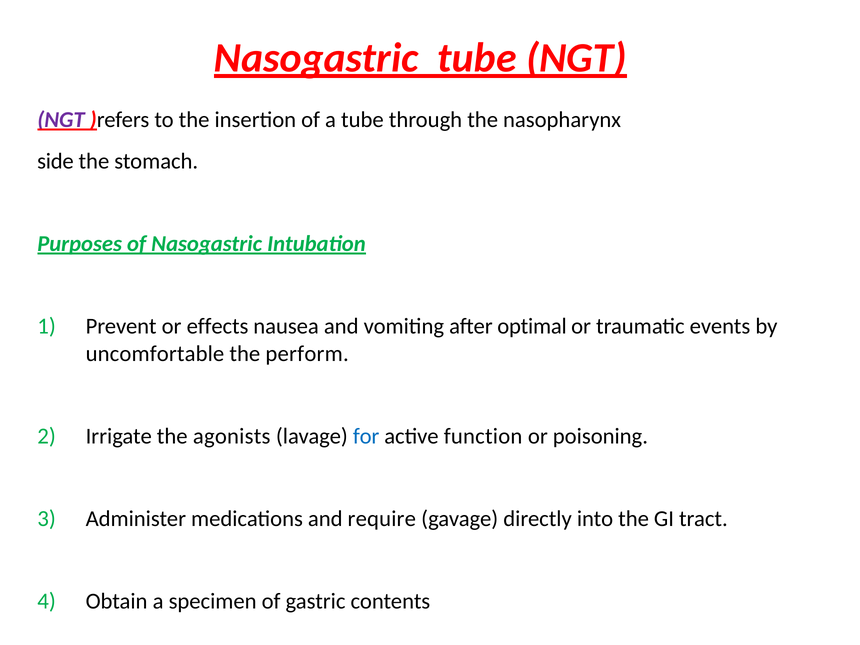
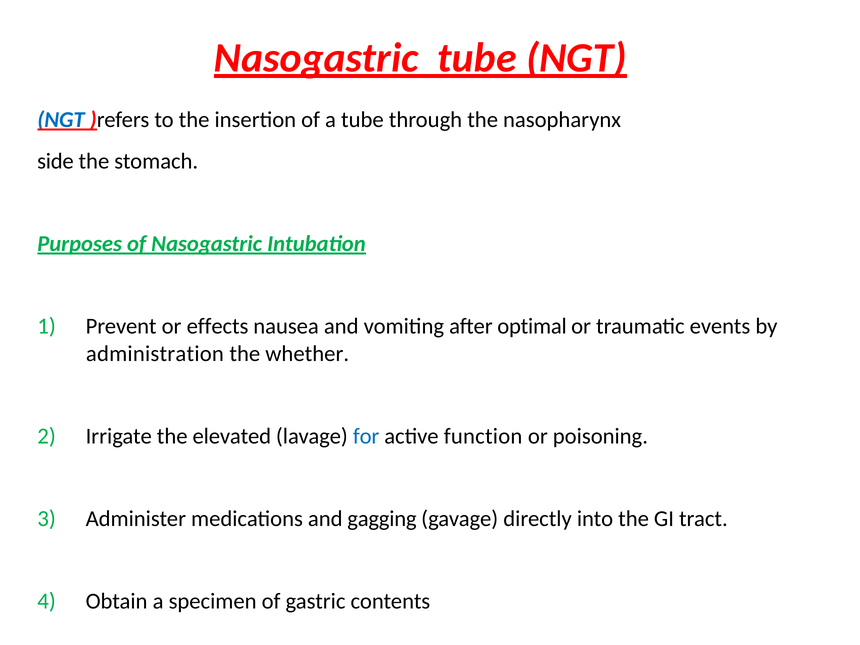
NGT colour: purple -> blue (61, 120)
uncomfortable: uncomfortable -> administration (155, 354)
perform: perform -> whether (307, 354)
agonists: agonists -> elevated (232, 436)
require: require -> gagging (382, 519)
